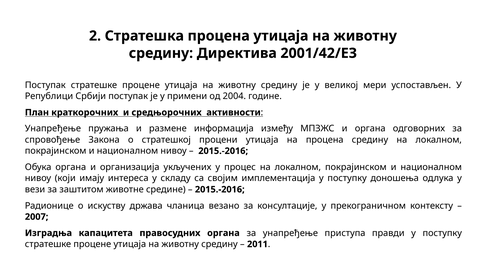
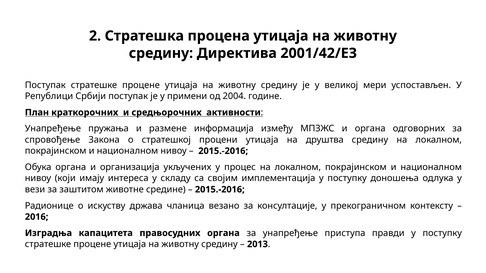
на процена: процена -> друштва (325, 140)
2007: 2007 -> 2016 (37, 217)
2011: 2011 -> 2013 (257, 245)
